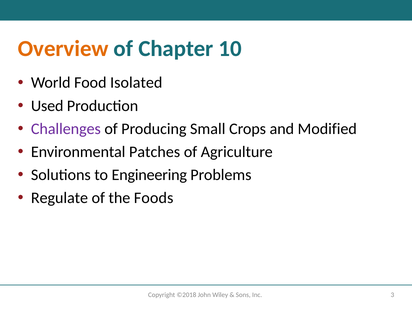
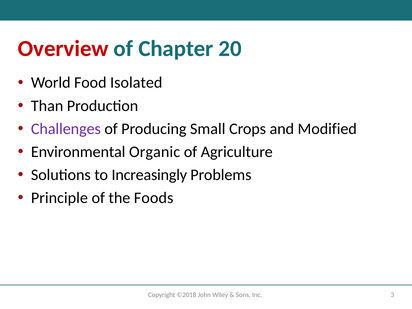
Overview colour: orange -> red (63, 49)
10: 10 -> 20 (230, 49)
Used: Used -> Than (47, 106)
Patches: Patches -> Organic (155, 152)
Engineering: Engineering -> Increasingly (149, 175)
Regulate: Regulate -> Principle (59, 198)
